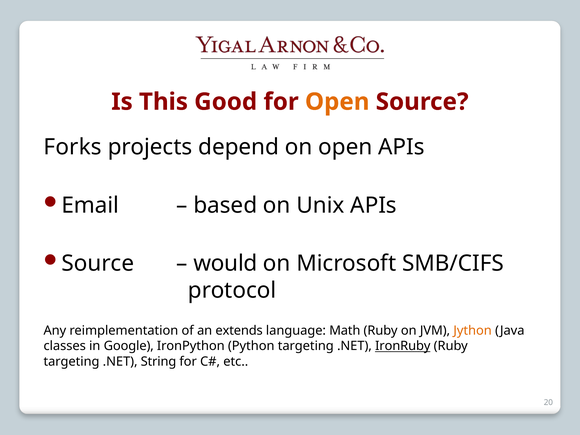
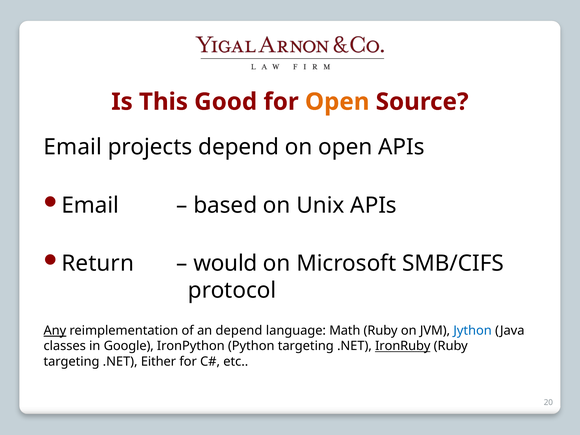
Forks: Forks -> Email (73, 147)
Source: Source -> Return (98, 263)
Any underline: none -> present (55, 331)
an extends: extends -> depend (239, 331)
Jython colour: orange -> blue (473, 331)
String: String -> Either (158, 362)
